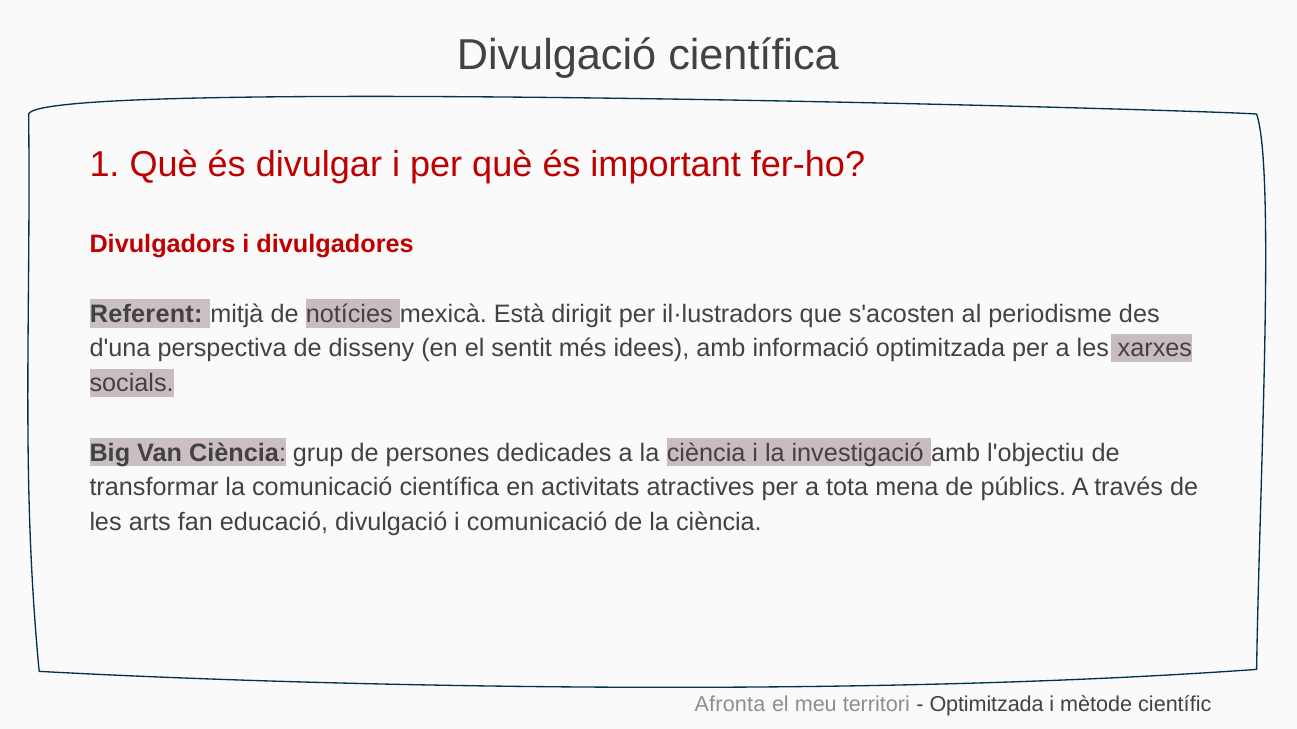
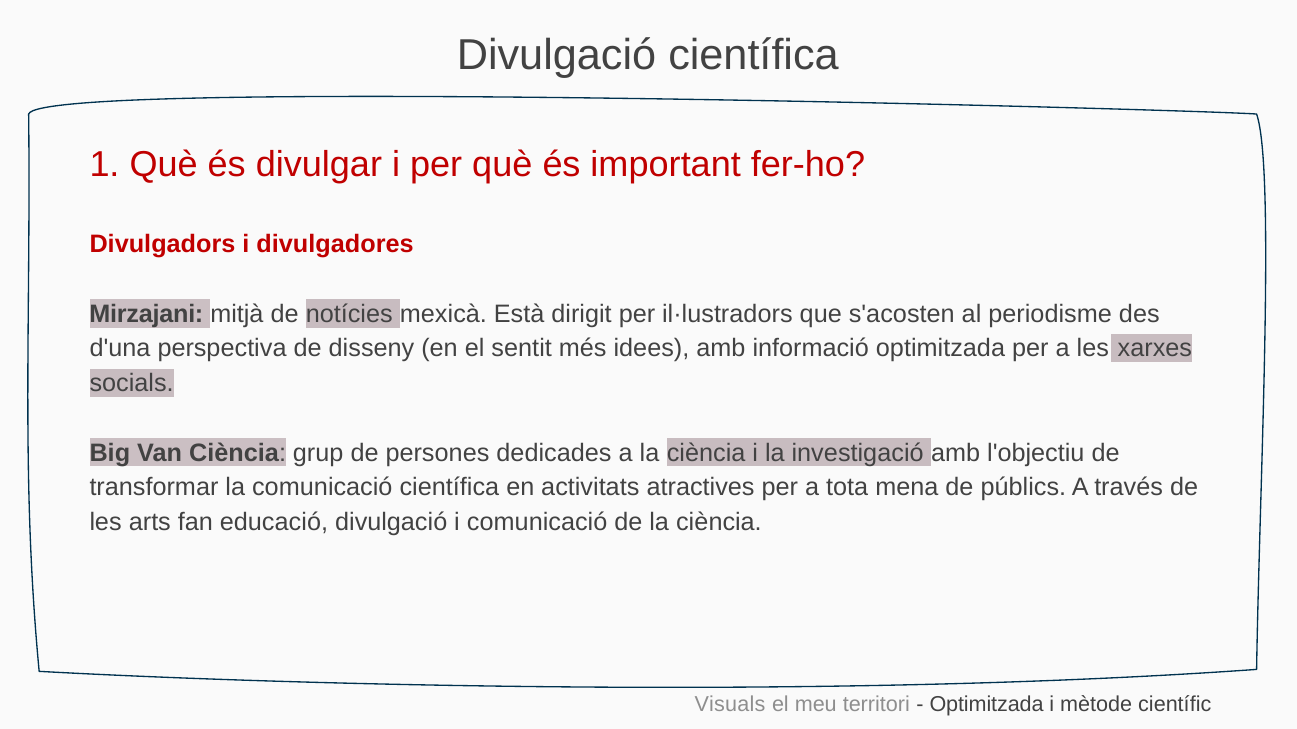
Referent: Referent -> Mirzajani (146, 314)
Afronta: Afronta -> Visuals (730, 705)
